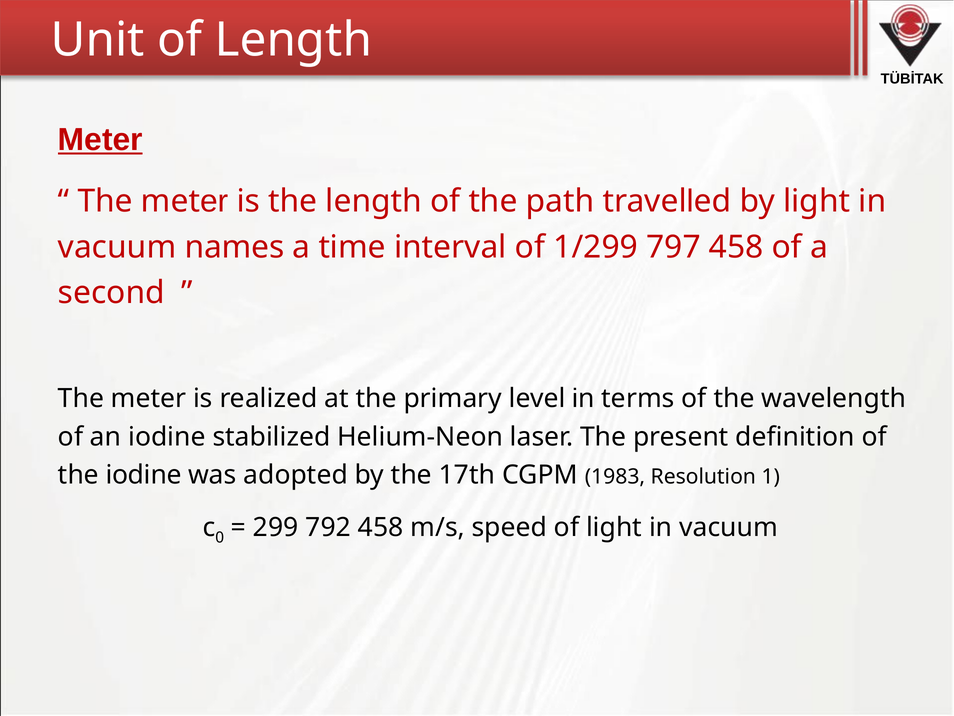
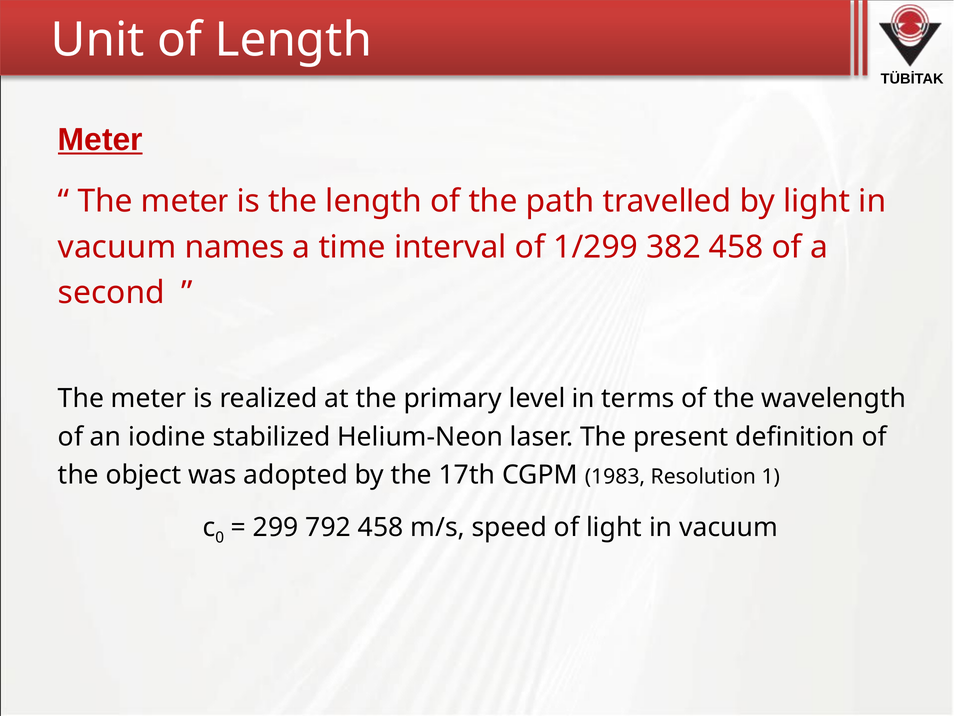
797: 797 -> 382 (673, 247)
the iodine: iodine -> object (144, 475)
